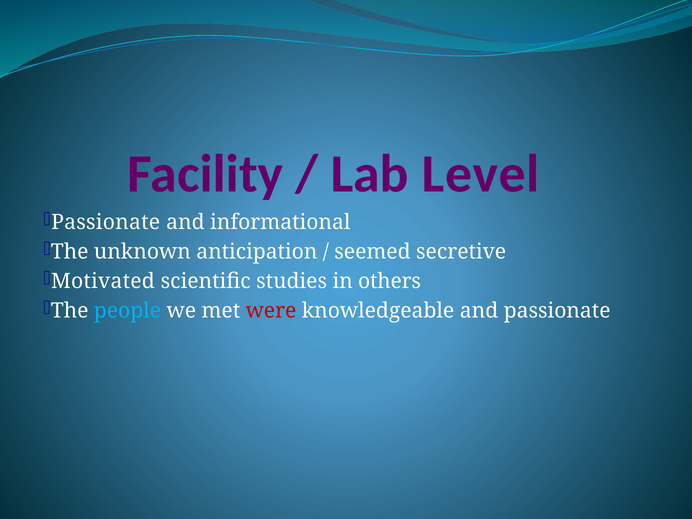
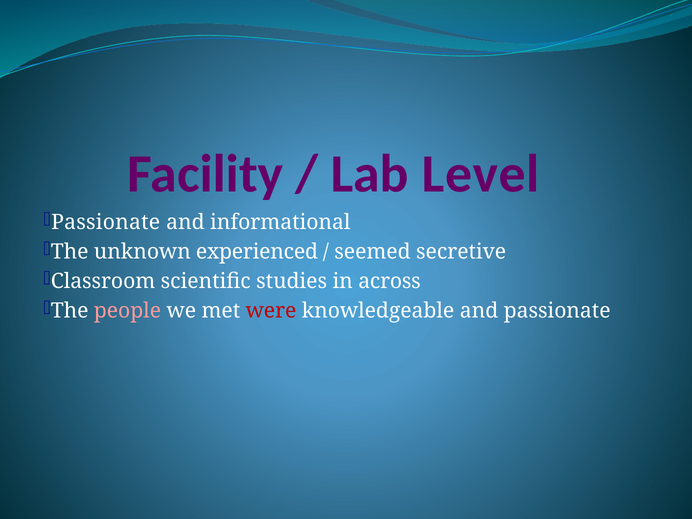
anticipation: anticipation -> experienced (257, 252)
Motivated: Motivated -> Classroom (103, 281)
others: others -> across (390, 281)
people colour: light blue -> pink (127, 311)
